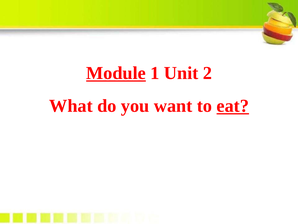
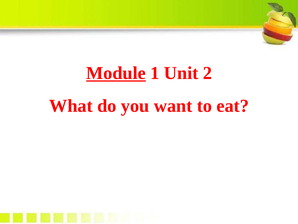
eat underline: present -> none (233, 106)
